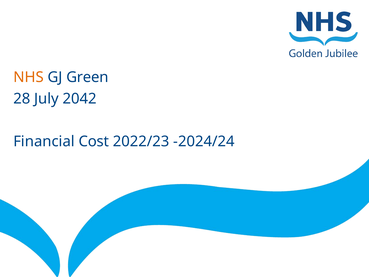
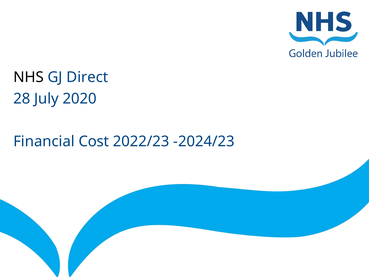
NHS colour: orange -> black (29, 77)
Green: Green -> Direct (87, 77)
2042: 2042 -> 2020 (80, 99)
-2024/24: -2024/24 -> -2024/23 (204, 141)
